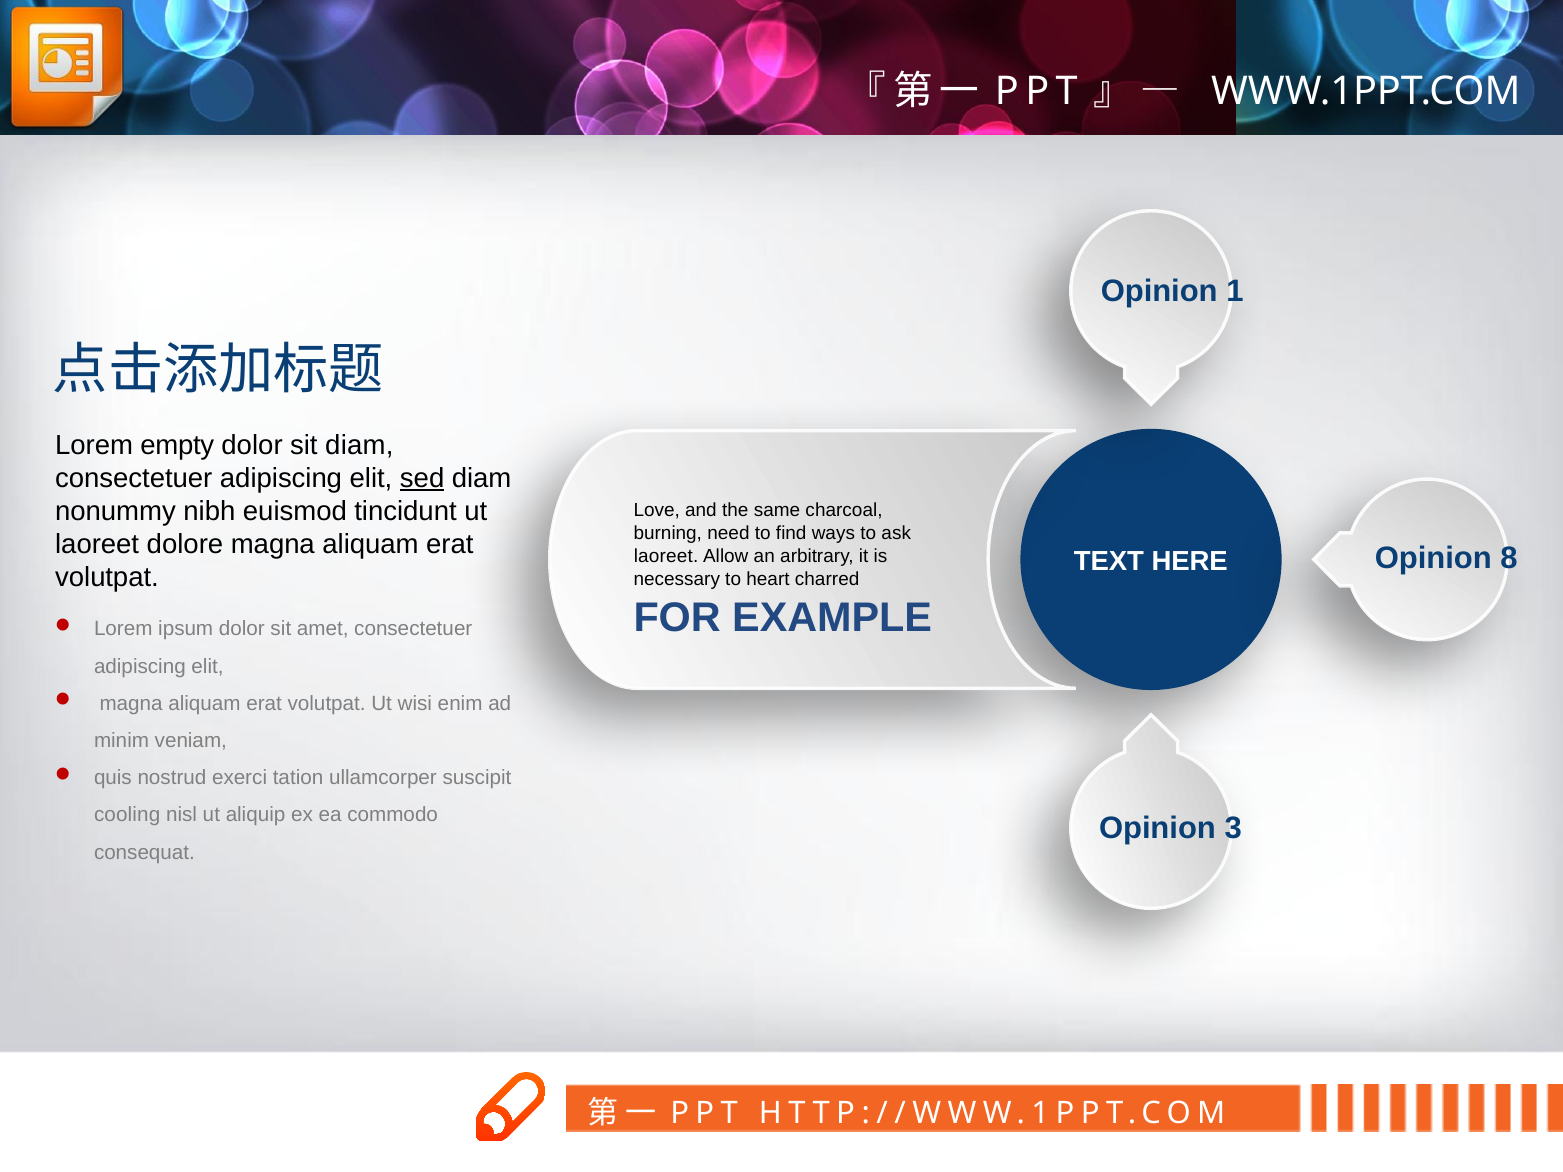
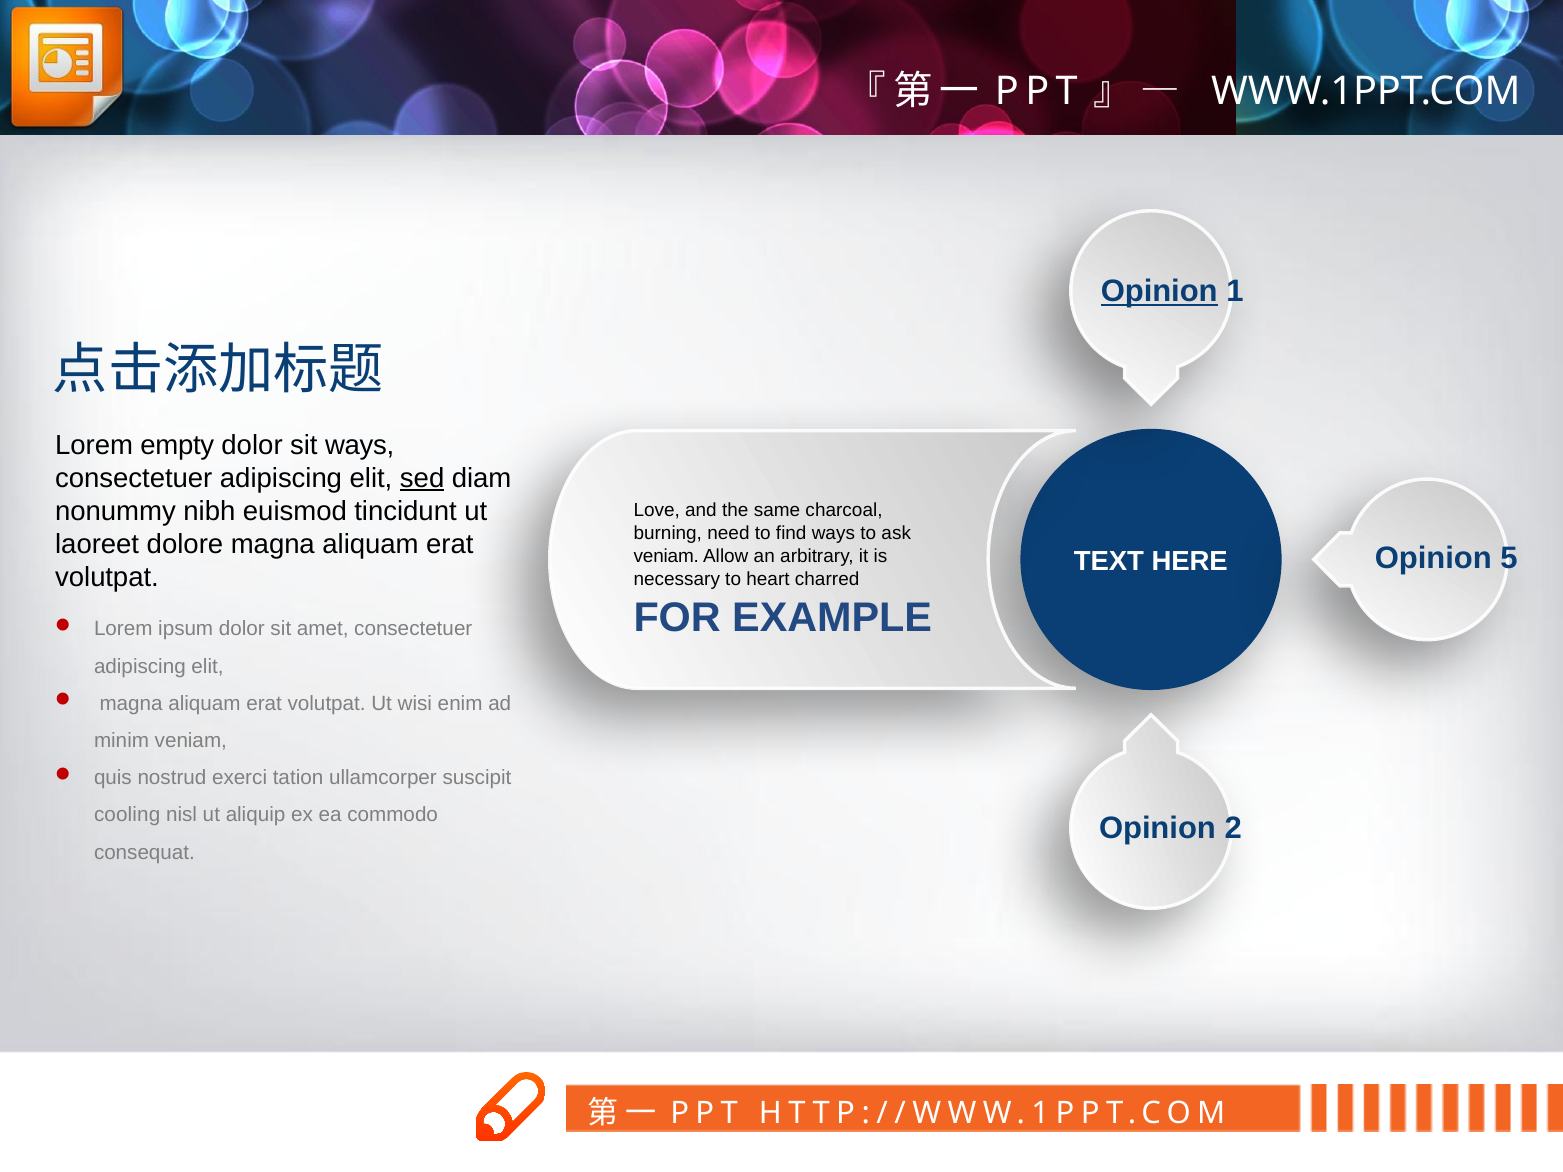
Opinion underline: none -> present (1159, 292)
sit diam: diam -> ways (360, 445)
8: 8 -> 5 (1509, 559)
laoreet: laoreet -> veniam (666, 556)
3: 3 -> 2 (1233, 829)
